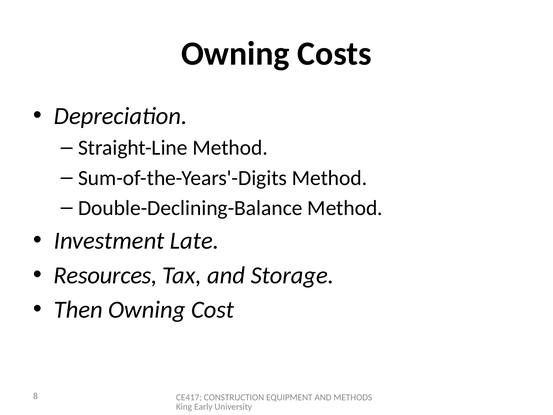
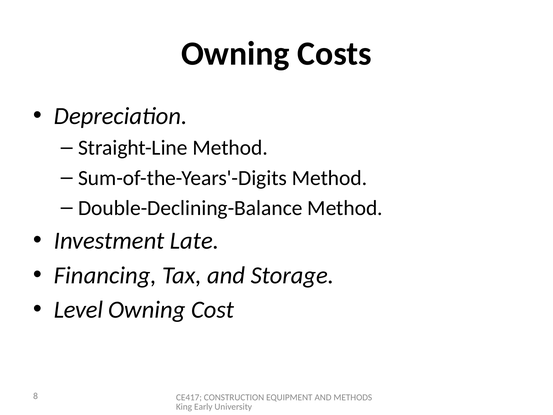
Resources: Resources -> Financing (105, 275)
Then: Then -> Level (78, 310)
